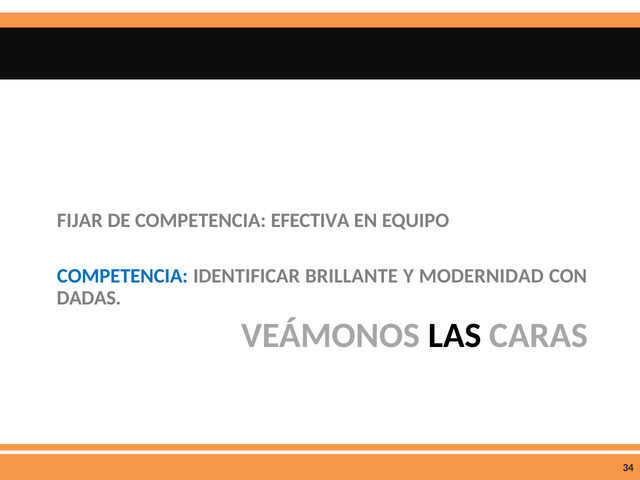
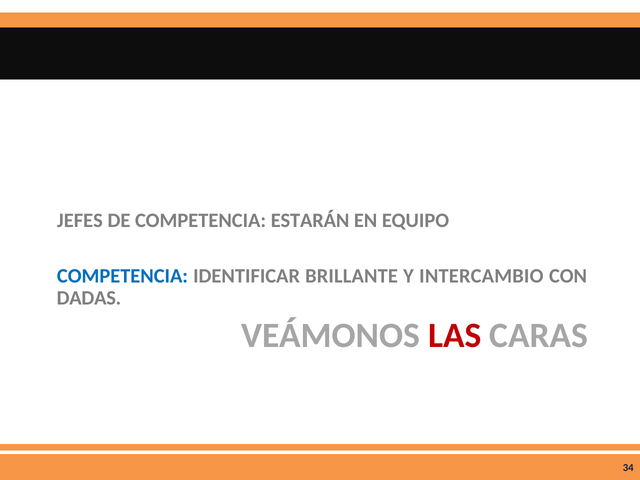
FIJAR: FIJAR -> JEFES (80, 220)
EFECTIVA: EFECTIVA -> ESTARÁN (310, 220)
MODERNIDAD: MODERNIDAD -> INTERCAMBIO (481, 276)
LAS colour: black -> red (455, 335)
